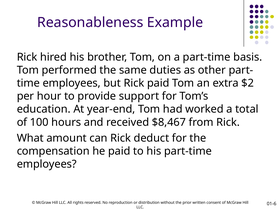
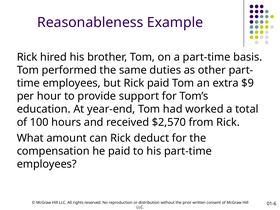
$2: $2 -> $9 (248, 83)
$8,467: $8,467 -> $2,570 (169, 122)
